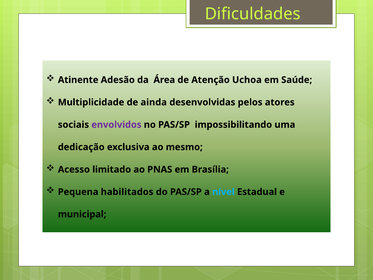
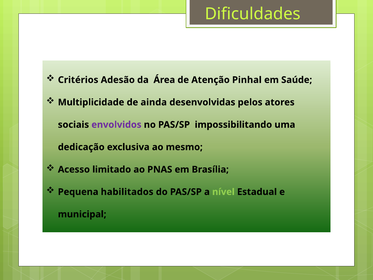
Atinente: Atinente -> Critérios (78, 80)
Uchoa: Uchoa -> Pinhal (247, 80)
nível colour: light blue -> light green (223, 192)
